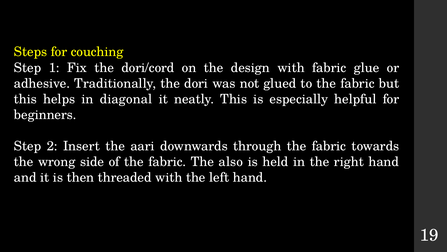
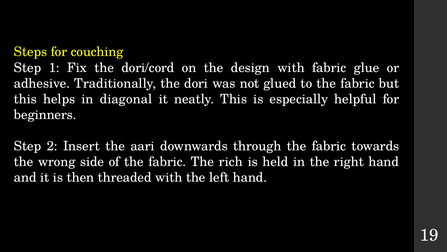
also: also -> rich (231, 161)
